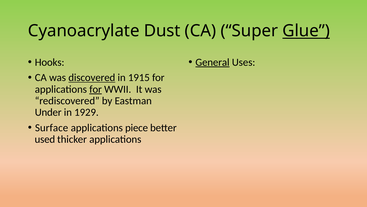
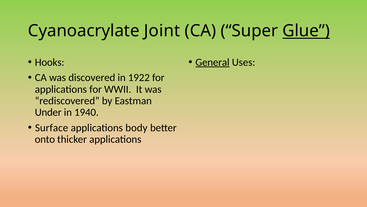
Dust: Dust -> Joint (162, 31)
discovered underline: present -> none (92, 77)
1915: 1915 -> 1922 (139, 77)
for underline: present -> none (96, 89)
1929: 1929 -> 1940 (86, 112)
piece: piece -> body (136, 128)
used: used -> onto (45, 139)
